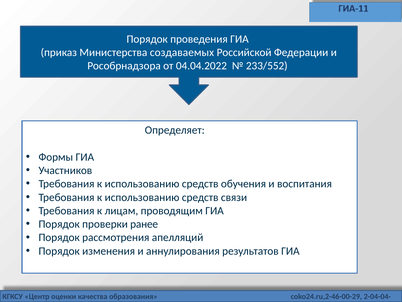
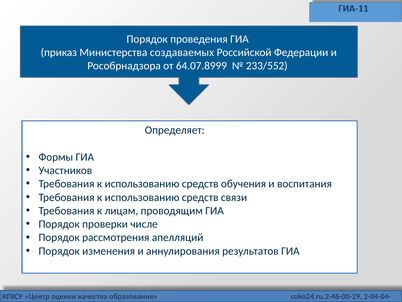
04.04.2022: 04.04.2022 -> 64.07.8999 (201, 66)
ранее: ранее -> числе (144, 224)
